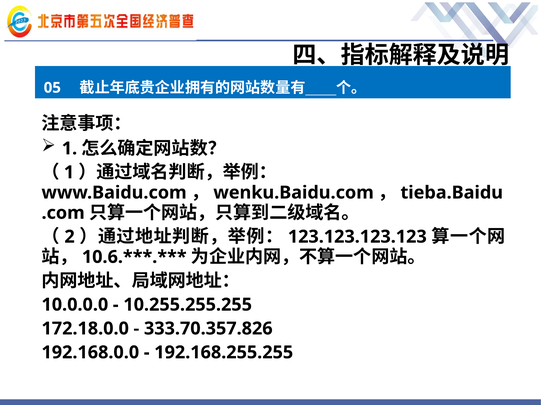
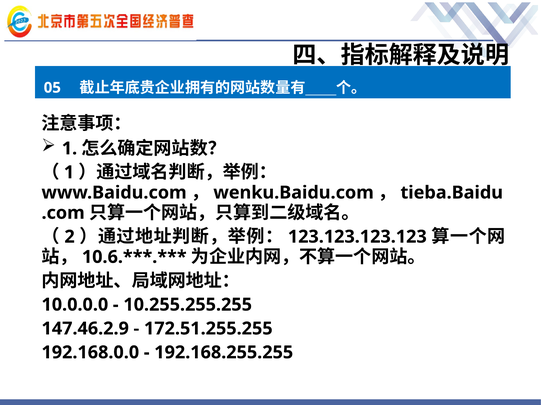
172.18.0.0: 172.18.0.0 -> 147.46.2.9 (85, 329)
333.70.357.826: 333.70.357.826 -> 172.51.255.255 (208, 329)
